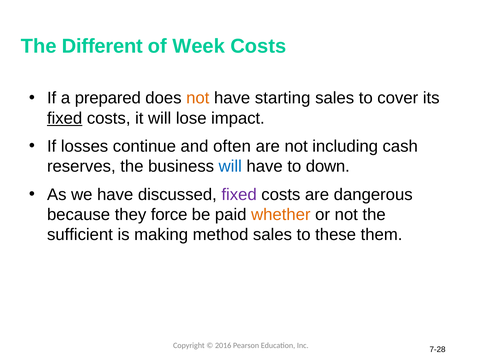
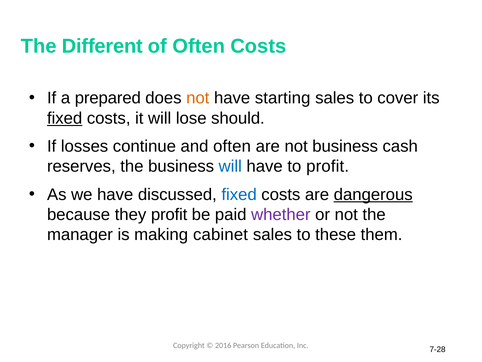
of Week: Week -> Often (199, 46)
impact: impact -> should (238, 118)
not including: including -> business (345, 146)
to down: down -> profit (328, 166)
fixed colour: purple -> blue (239, 194)
dangerous underline: none -> present (373, 194)
they force: force -> profit (169, 214)
whether colour: orange -> purple (281, 214)
sufficient: sufficient -> manager (80, 234)
method: method -> cabinet (220, 234)
